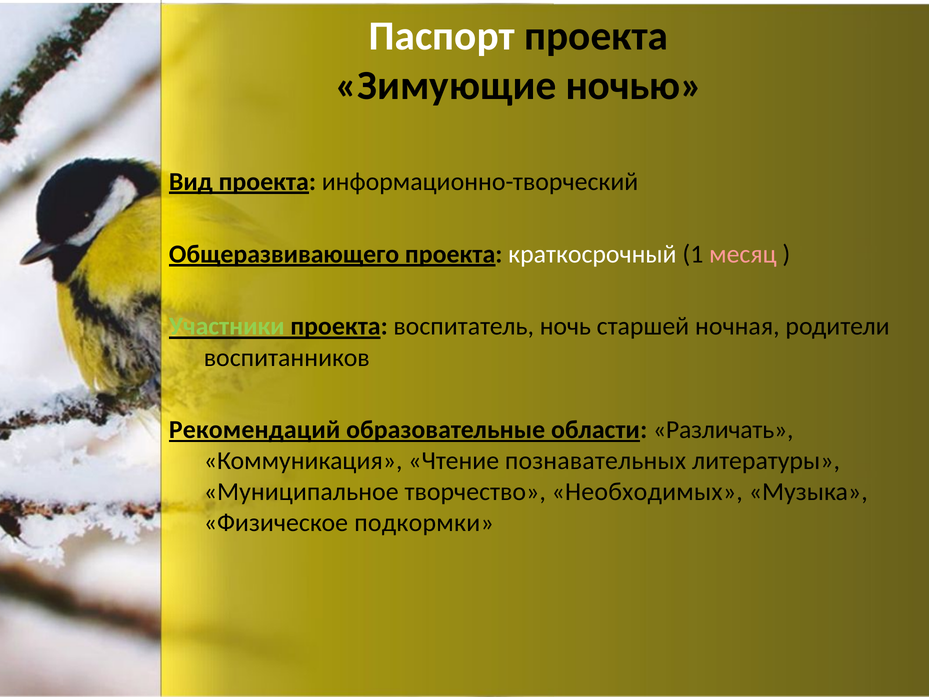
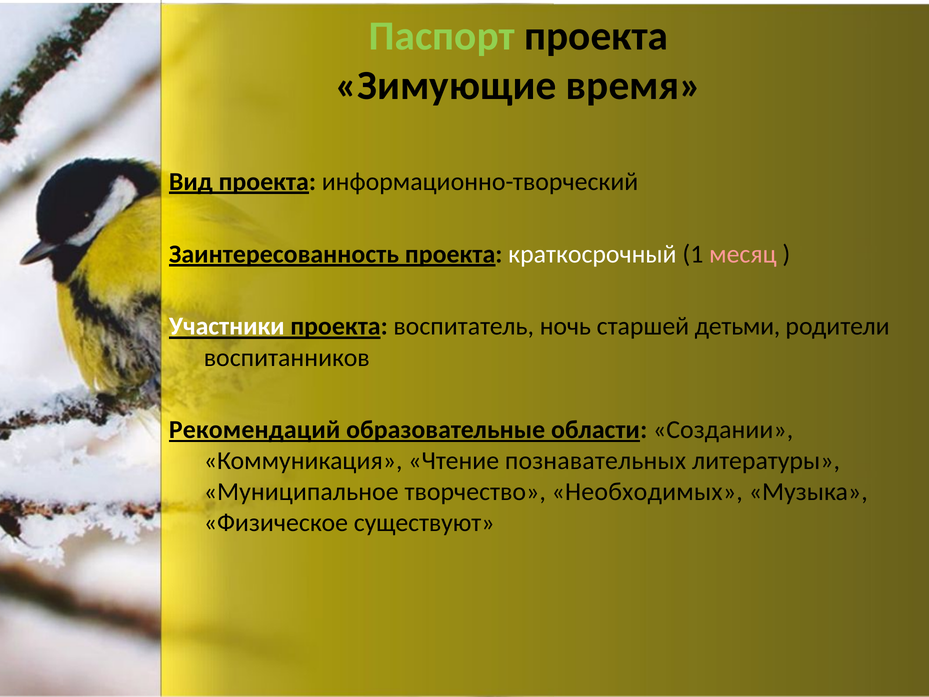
Паспорт colour: white -> light green (442, 36)
ночью: ночью -> время (634, 86)
Общеразвивающего: Общеразвивающего -> Заинтересованность (284, 254)
Участники colour: light green -> white (227, 326)
ночная: ночная -> детьми (737, 326)
Различать: Различать -> Создании (723, 430)
подкормки: подкормки -> существуют (424, 523)
